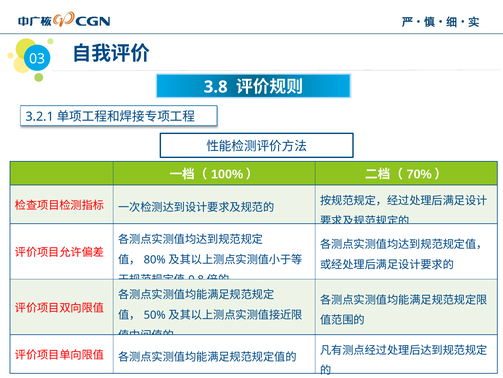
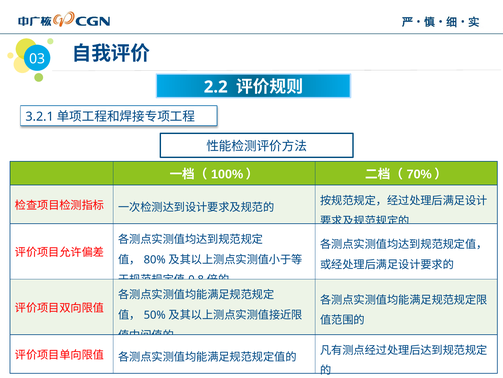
3.8: 3.8 -> 2.2 (216, 87)
